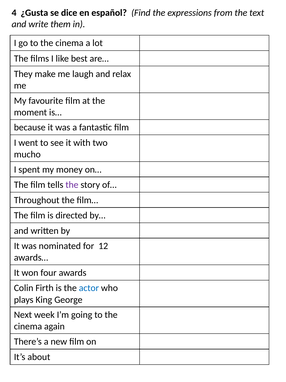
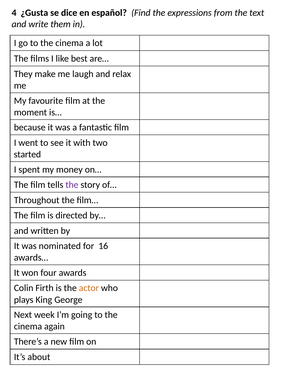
mucho: mucho -> started (27, 154)
12: 12 -> 16 (103, 246)
actor colour: blue -> orange (89, 288)
